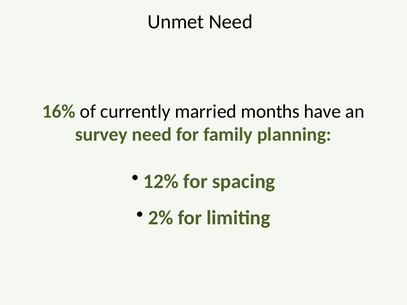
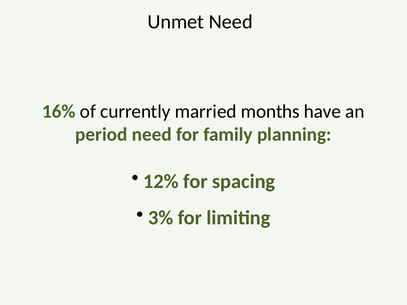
survey: survey -> period (101, 135)
2%: 2% -> 3% (161, 218)
